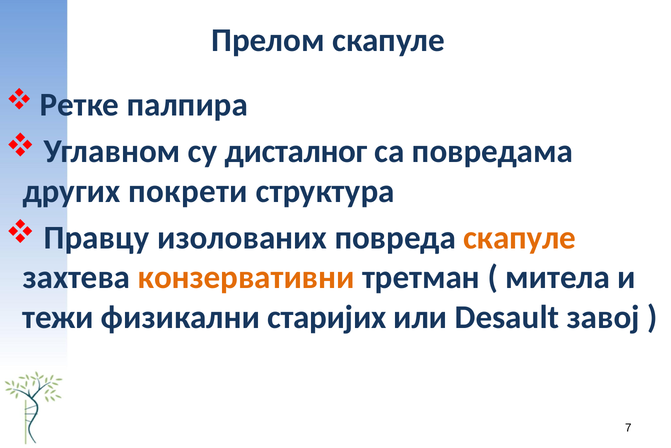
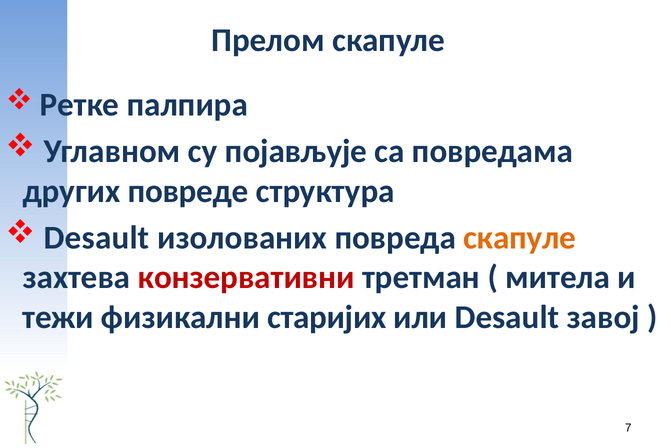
дисталног: дисталног -> појављује (296, 151)
покрети: покрети -> повреде (188, 191)
Правцу: Правцу -> Desault (97, 237)
конзервативни colour: orange -> red (246, 277)
